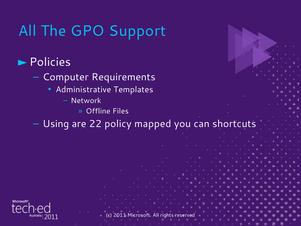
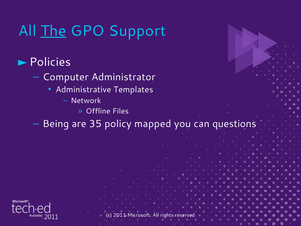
The underline: none -> present (53, 31)
Requirements: Requirements -> Administrator (123, 77)
Using: Using -> Being (56, 124)
22: 22 -> 35 (95, 124)
shortcuts: shortcuts -> questions (234, 124)
